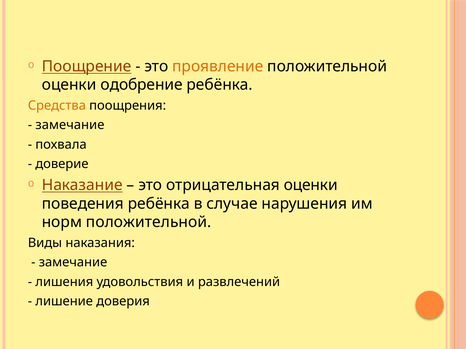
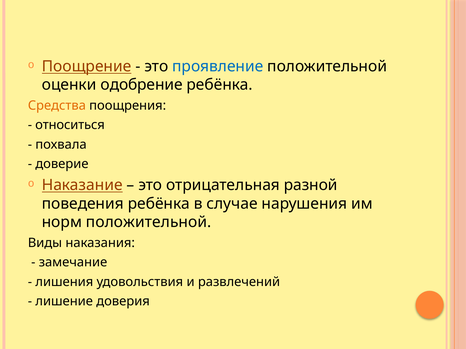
проявление colour: orange -> blue (218, 66)
замечание: замечание -> относиться (70, 125)
отрицательная оценки: оценки -> разной (311, 185)
